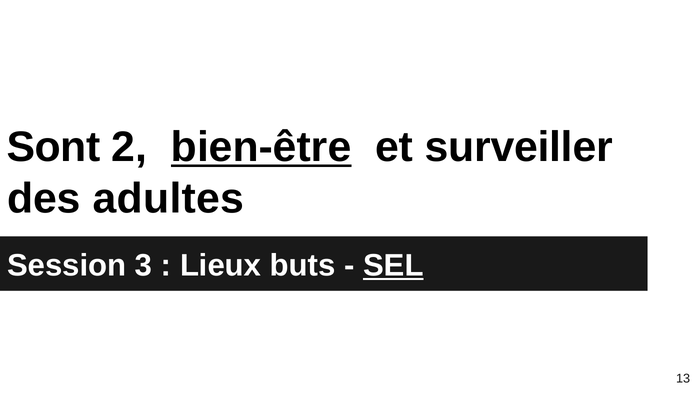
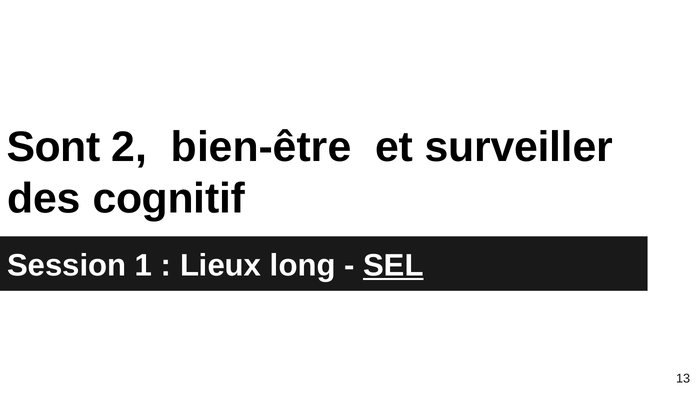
bien-être underline: present -> none (261, 147)
adultes: adultes -> cognitif (169, 199)
3: 3 -> 1 (144, 266)
buts: buts -> long (303, 266)
